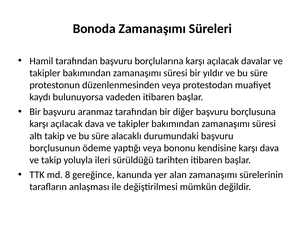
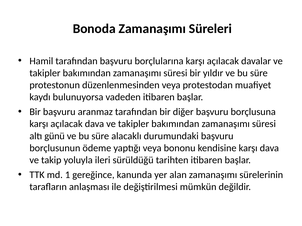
altı takip: takip -> günü (55, 136)
8: 8 -> 1 (68, 175)
